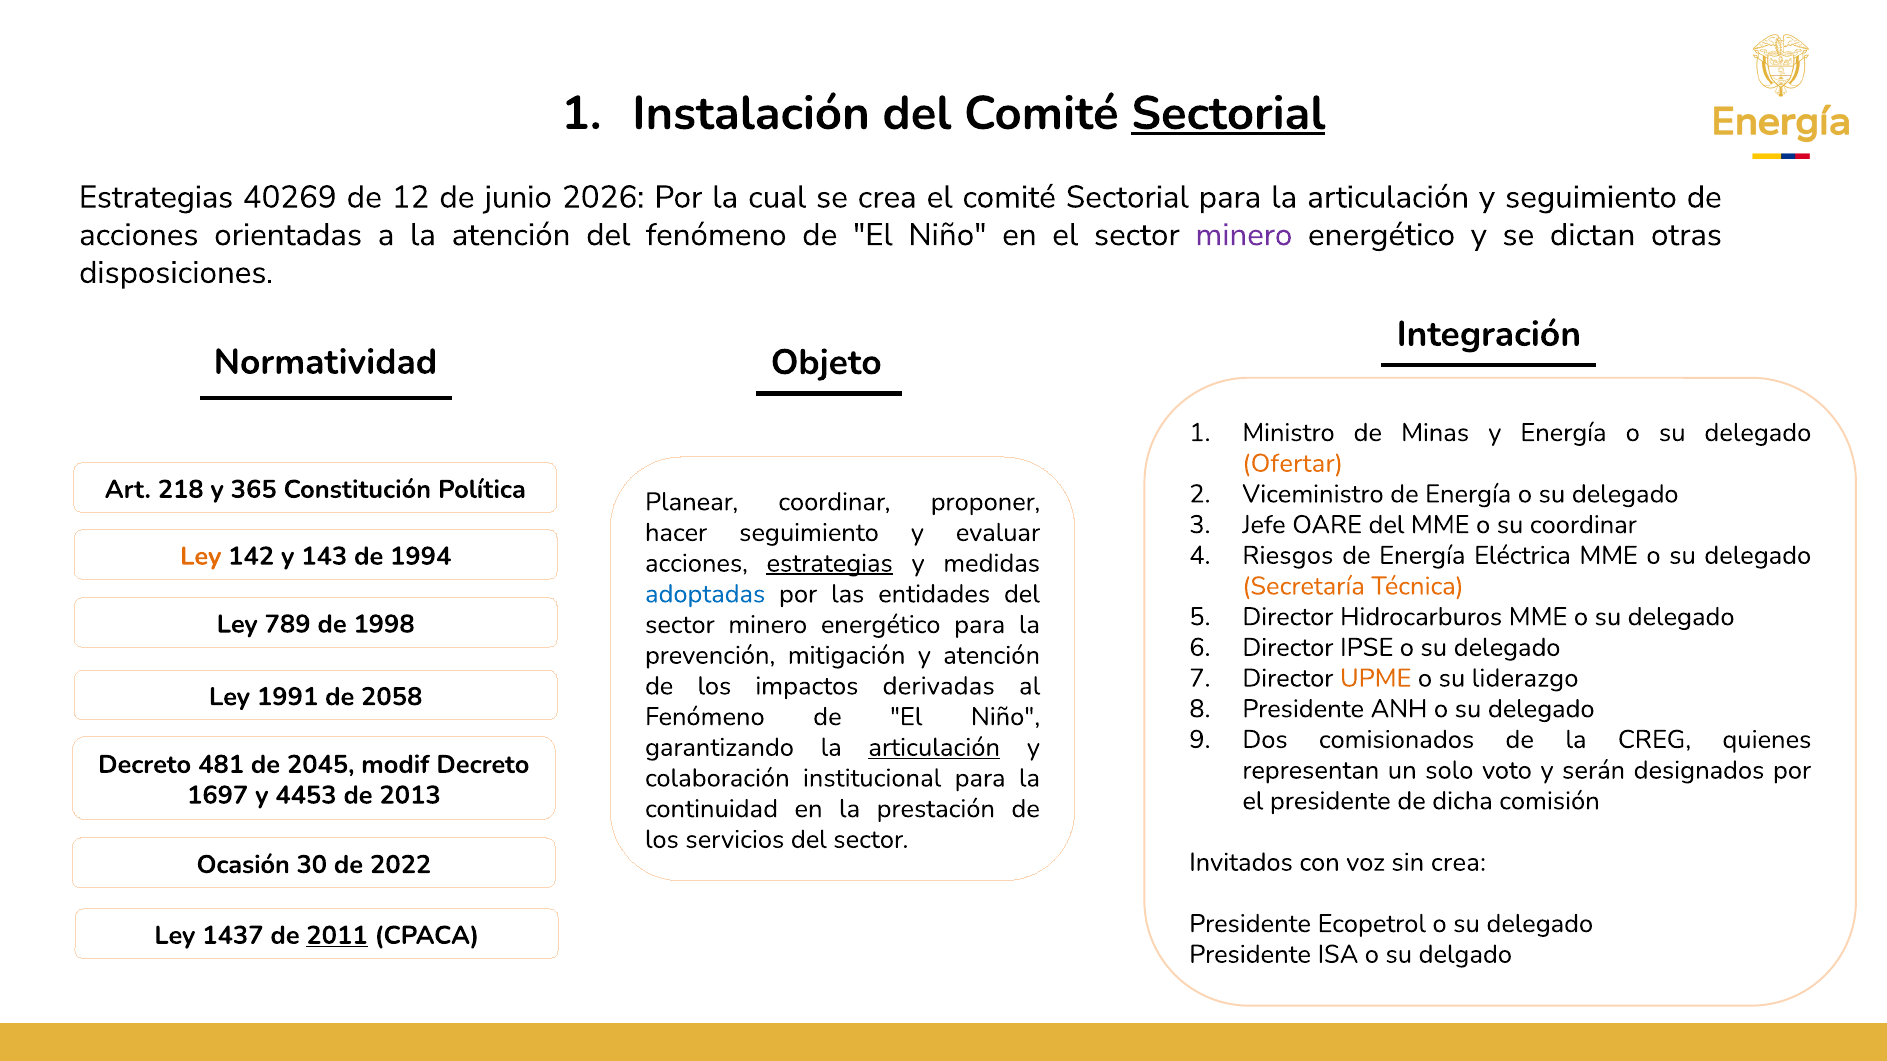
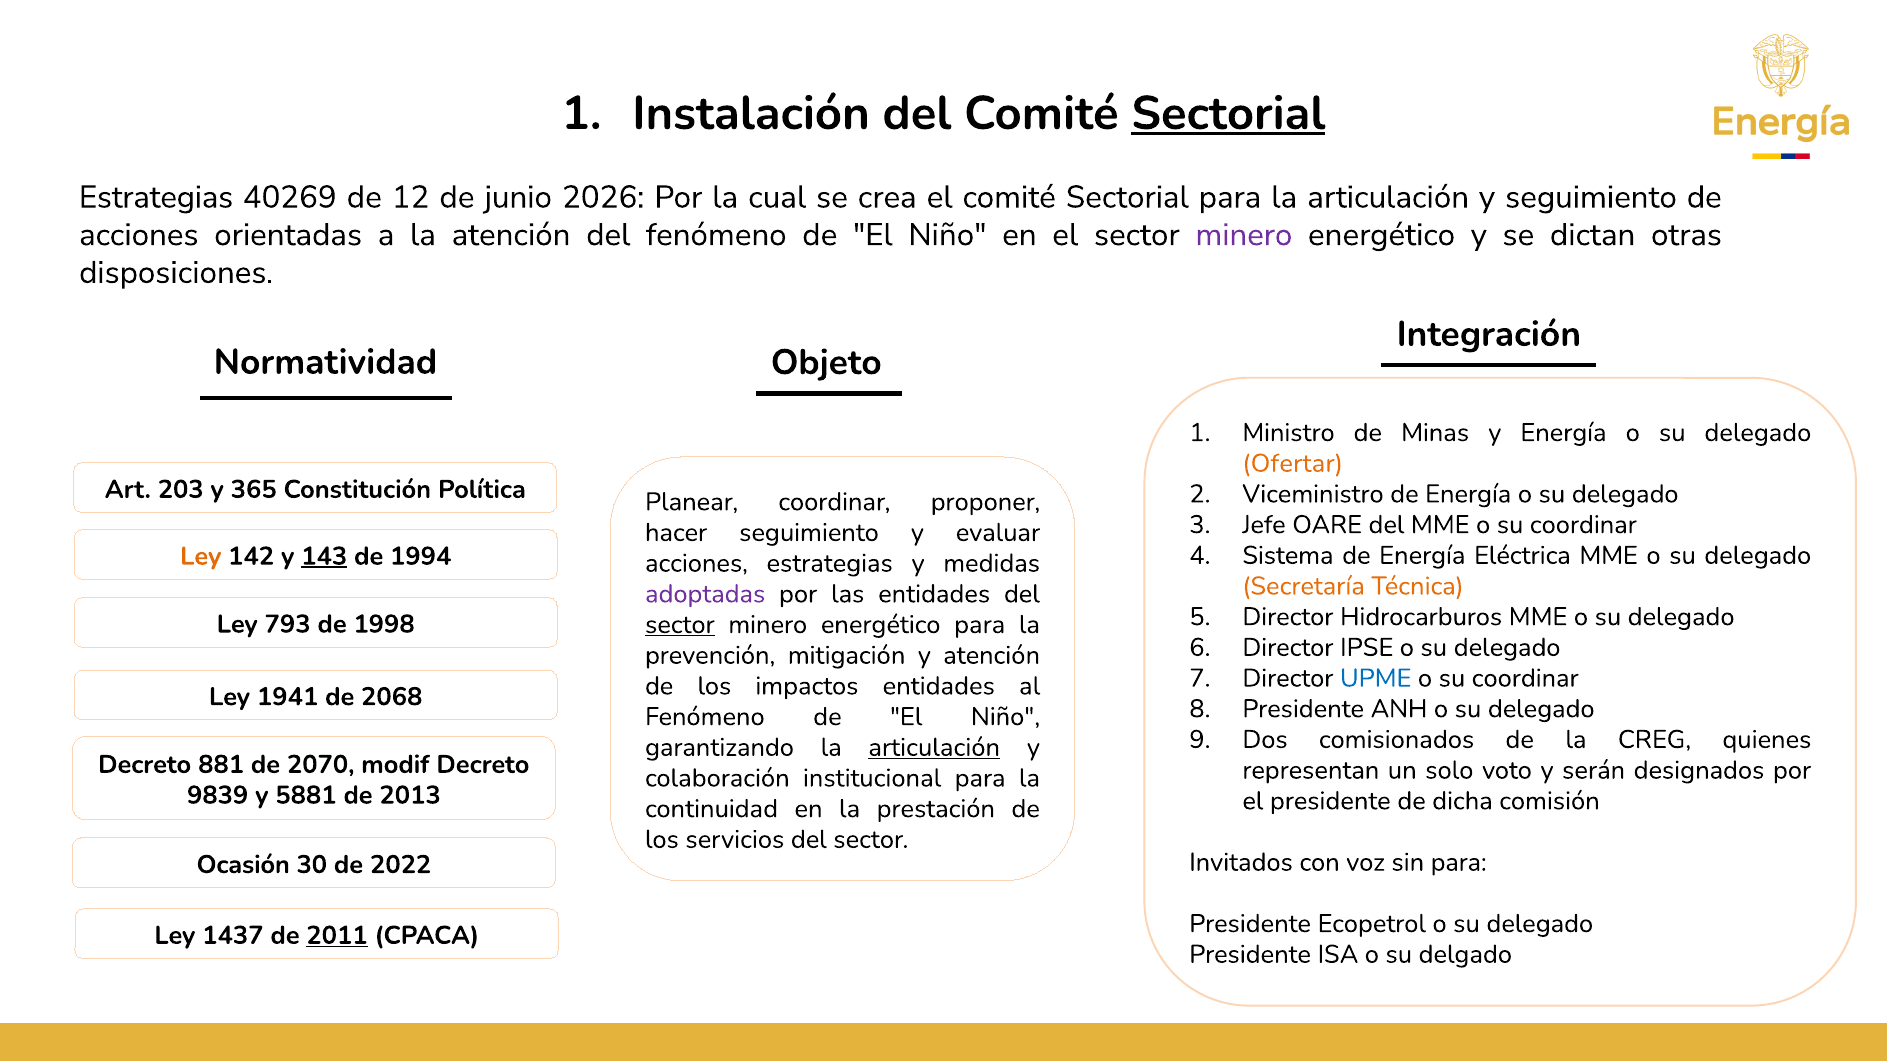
218: 218 -> 203 (181, 490)
Riesgos: Riesgos -> Sistema (1288, 556)
143 underline: none -> present (324, 556)
estrategias underline: present -> none (830, 563)
adoptadas colour: blue -> purple (705, 594)
789: 789 -> 793 (288, 624)
sector underline: none -> present (680, 625)
UPME colour: orange -> blue (1376, 678)
liderazgo: liderazgo -> coordinar (1525, 678)
impactos derivadas: derivadas -> entidades (939, 686)
1991: 1991 -> 1941 (288, 697)
2058: 2058 -> 2068 (392, 697)
481: 481 -> 881 (221, 765)
2045: 2045 -> 2070 (321, 765)
1697: 1697 -> 9839 (218, 795)
4453: 4453 -> 5881 (306, 795)
sin crea: crea -> para (1459, 863)
